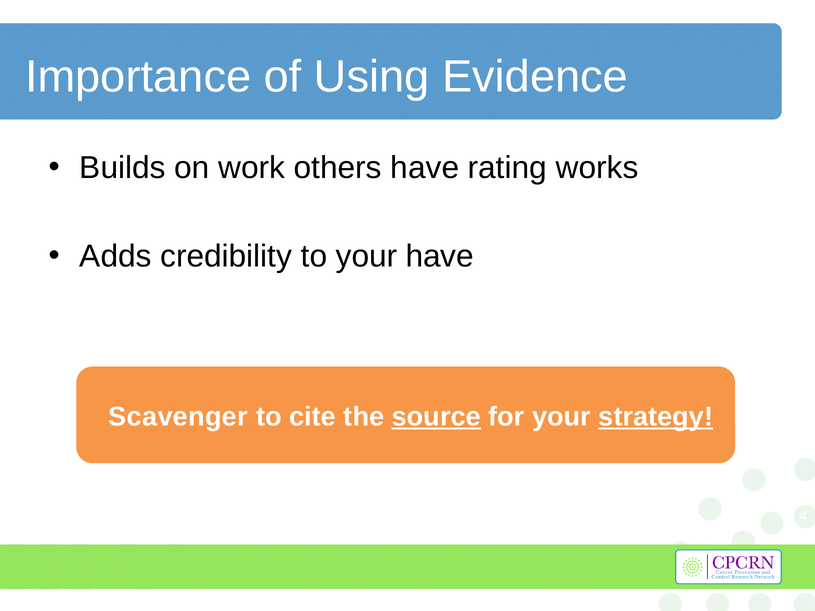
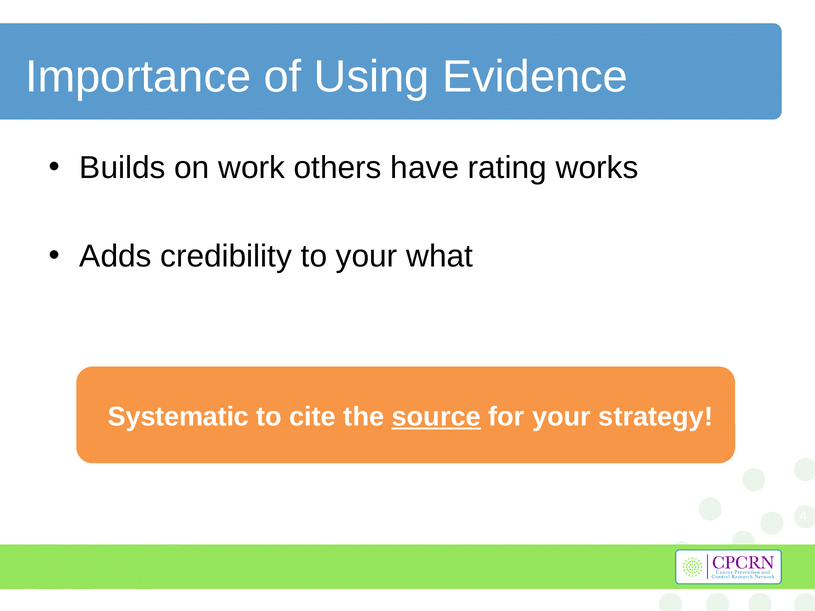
your have: have -> what (440, 256)
Scavenger: Scavenger -> Systematic (178, 417)
strategy underline: present -> none (656, 417)
